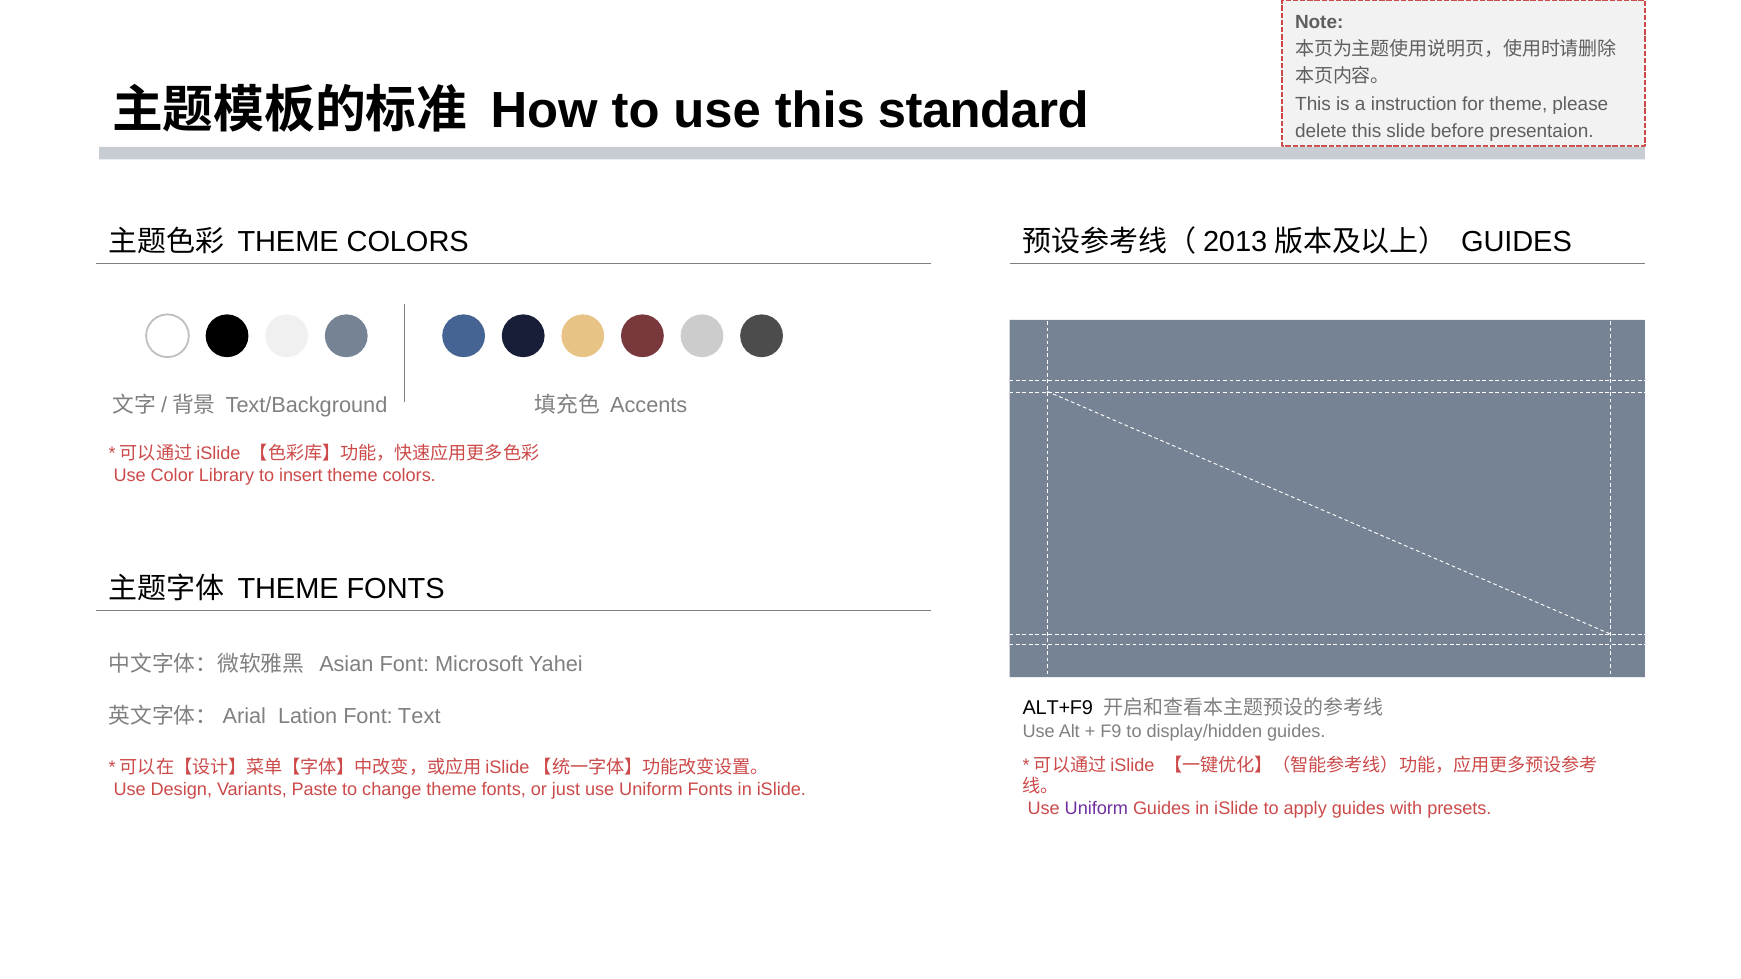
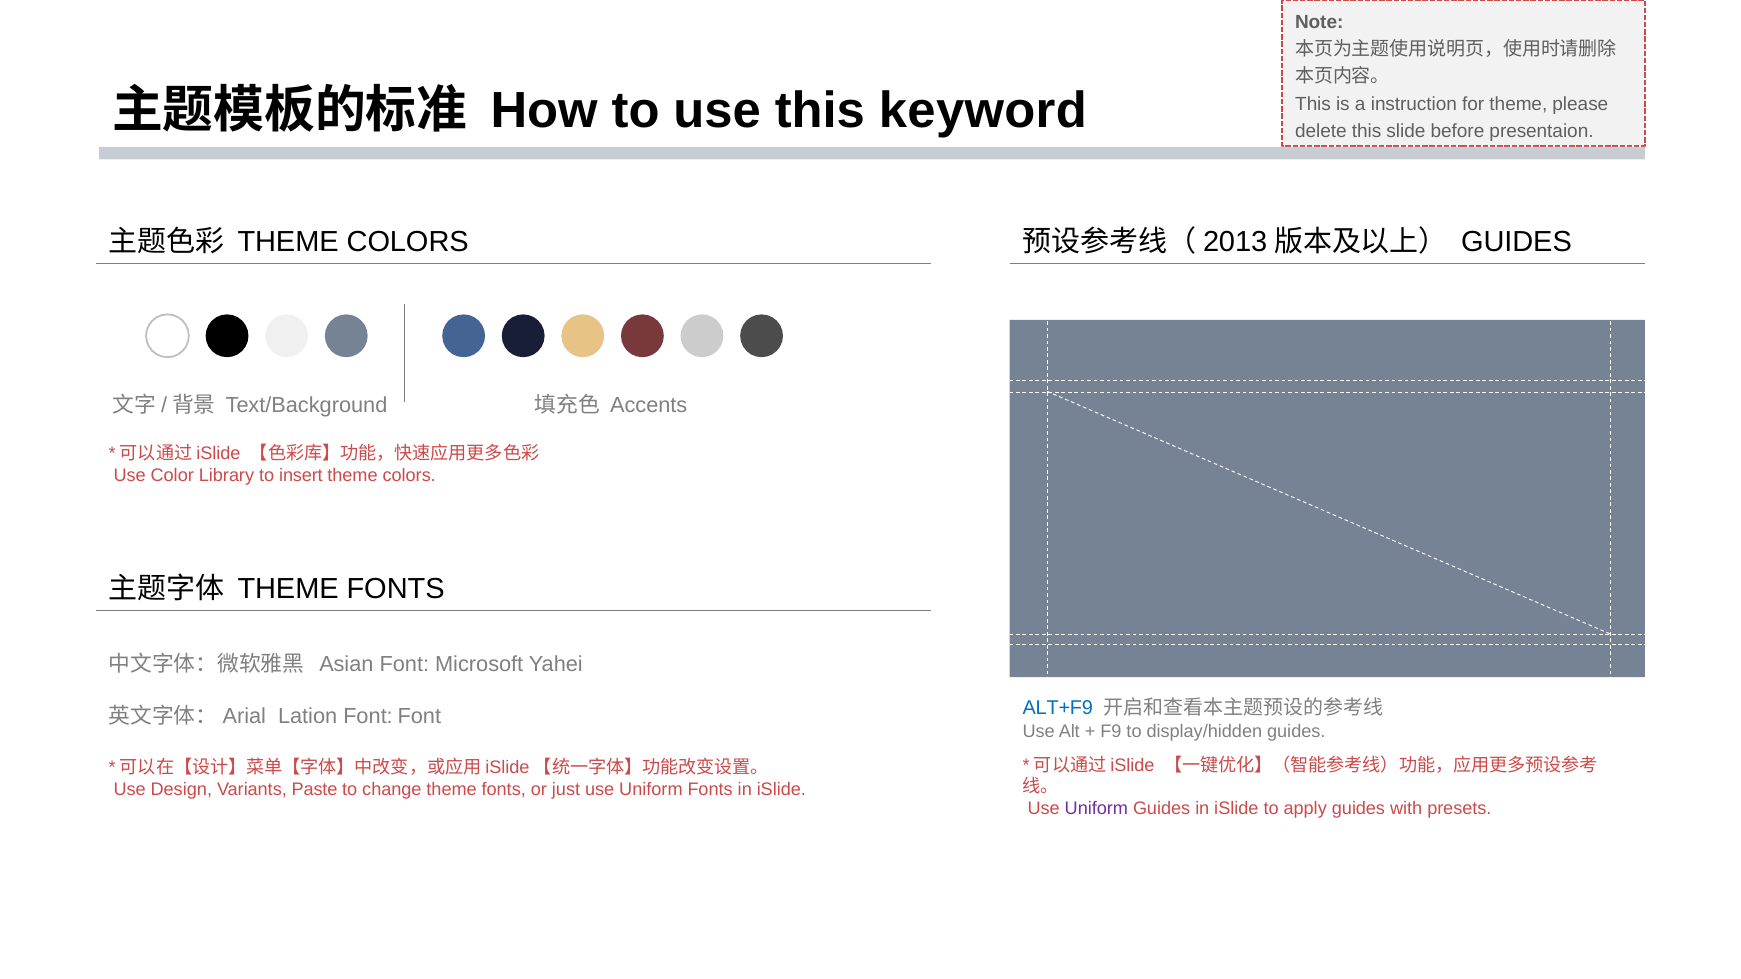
standard: standard -> keyword (983, 111)
ALT+F9 colour: black -> blue (1058, 708)
Font Text: Text -> Font (419, 716)
